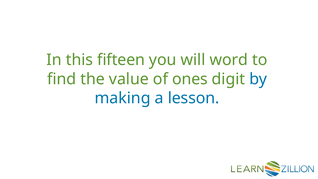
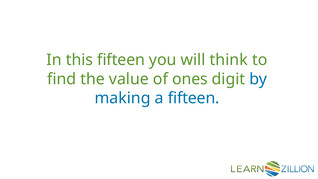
word: word -> think (229, 60)
a lesson: lesson -> fifteen (194, 98)
